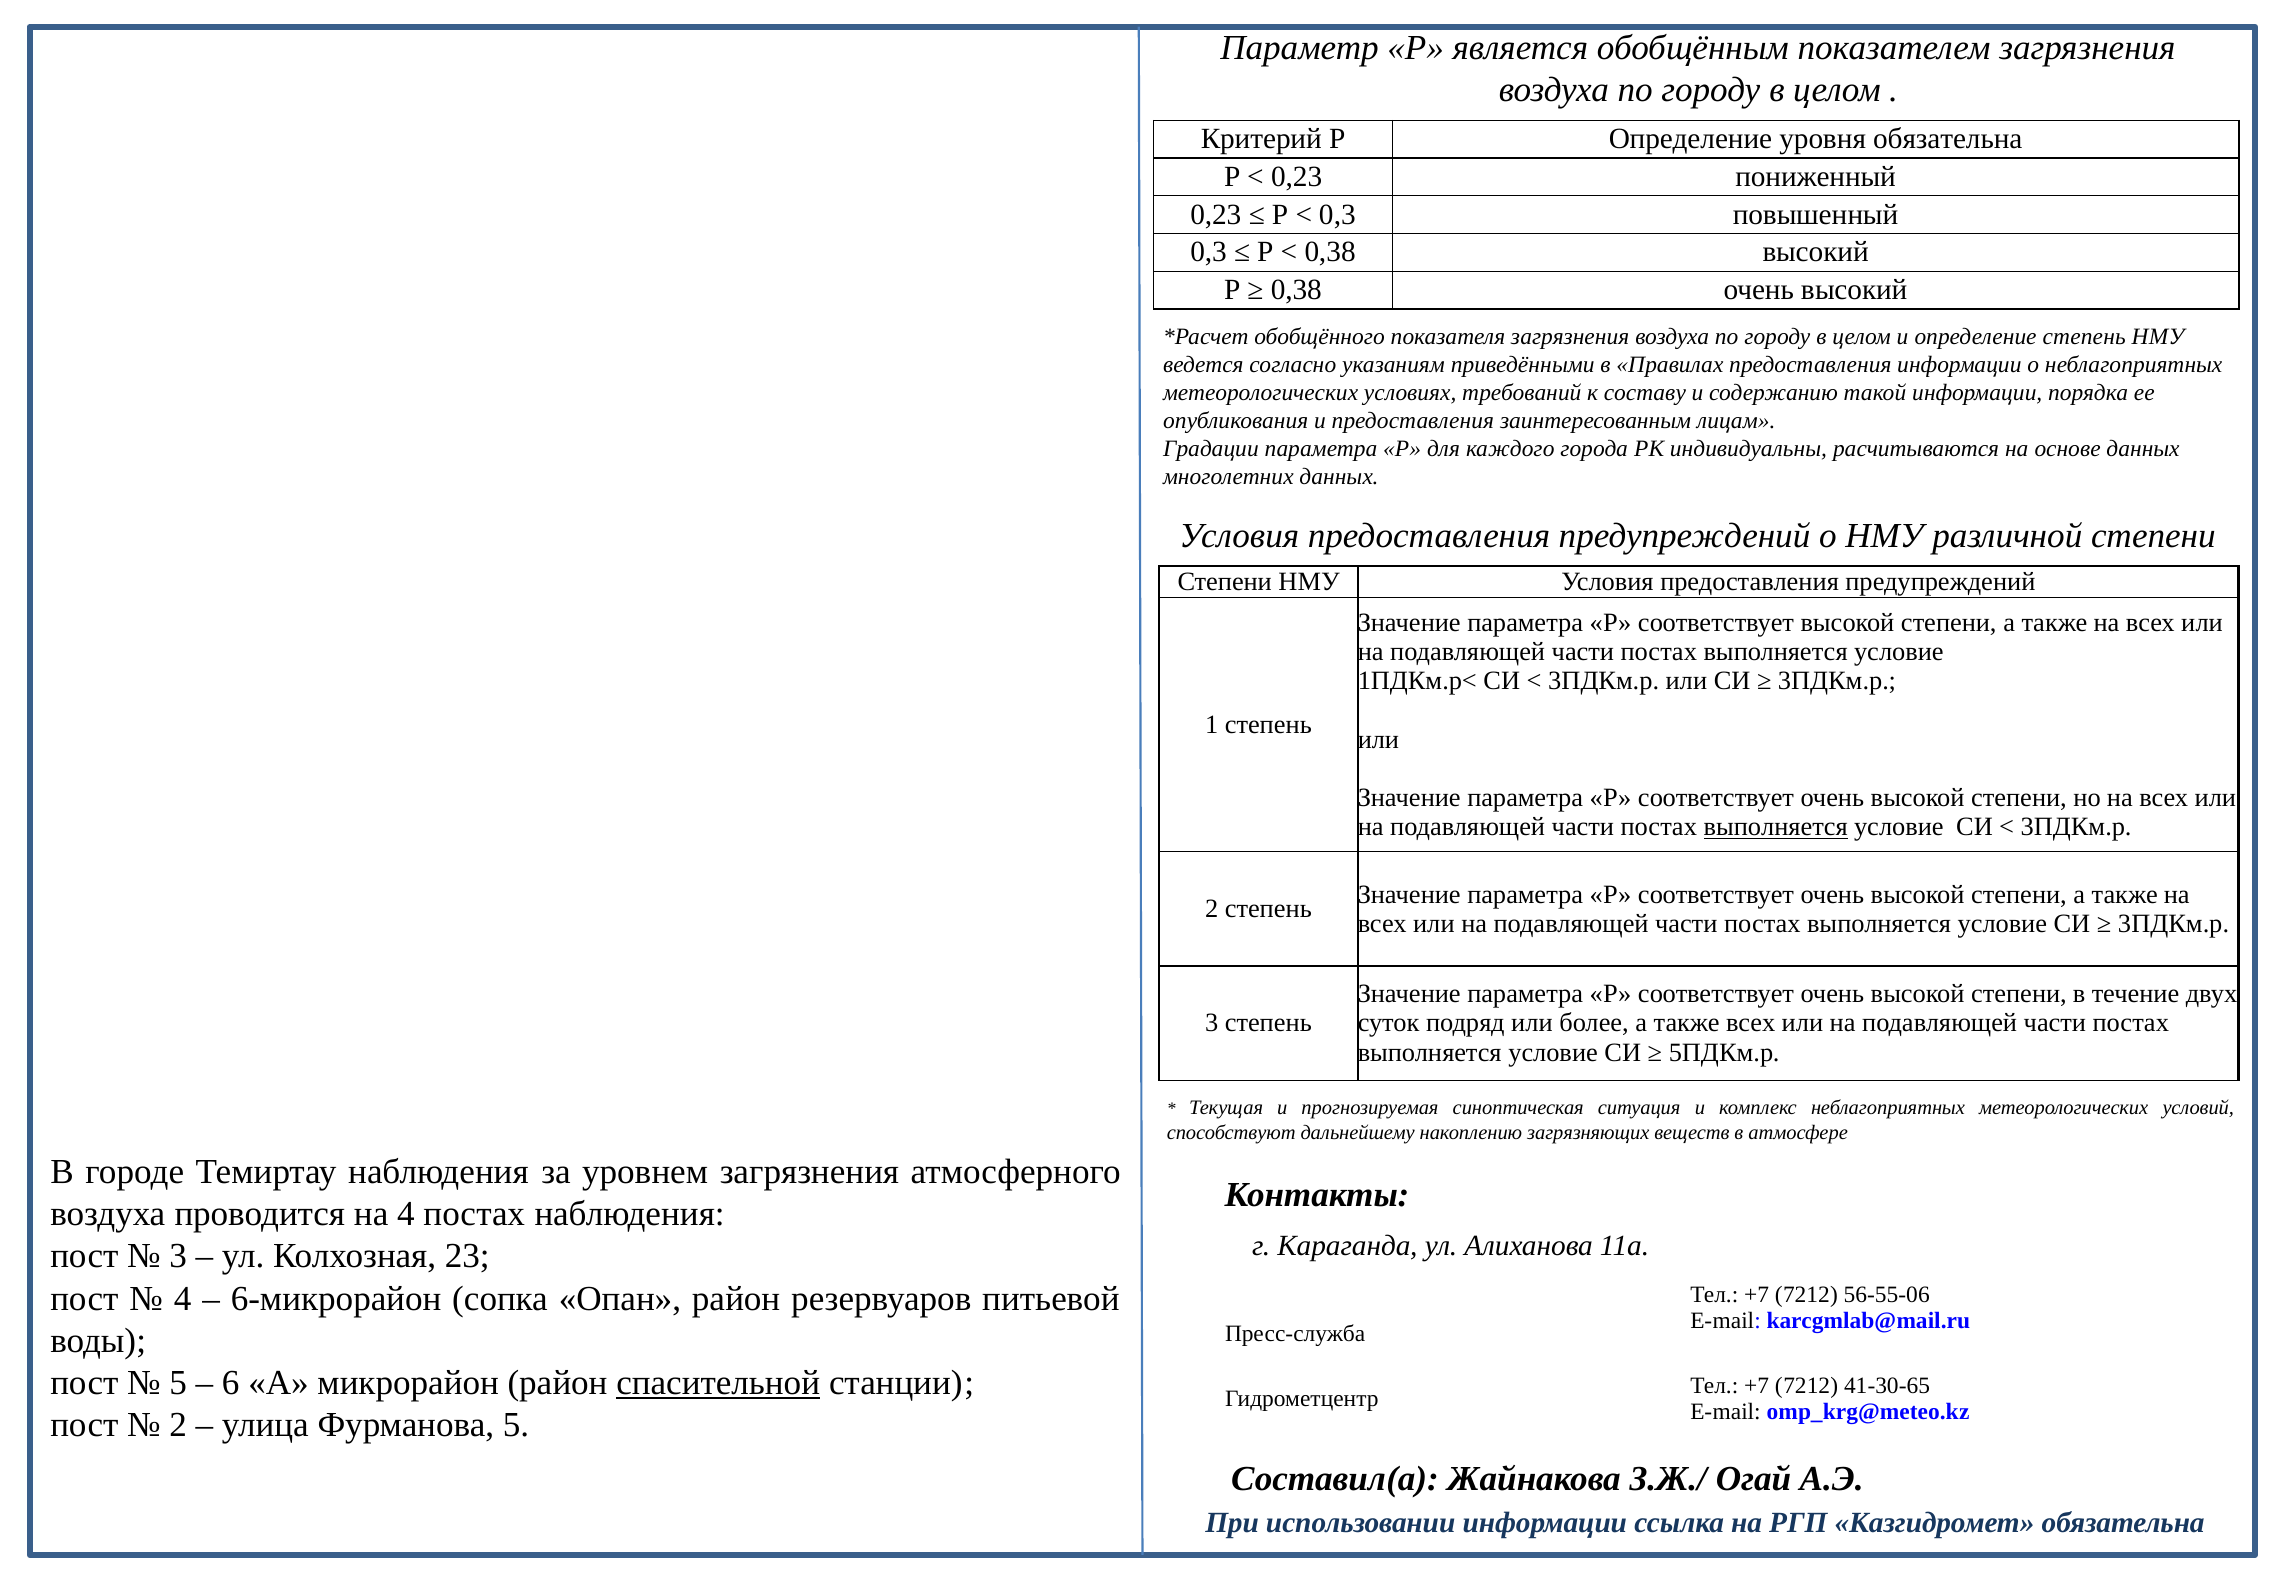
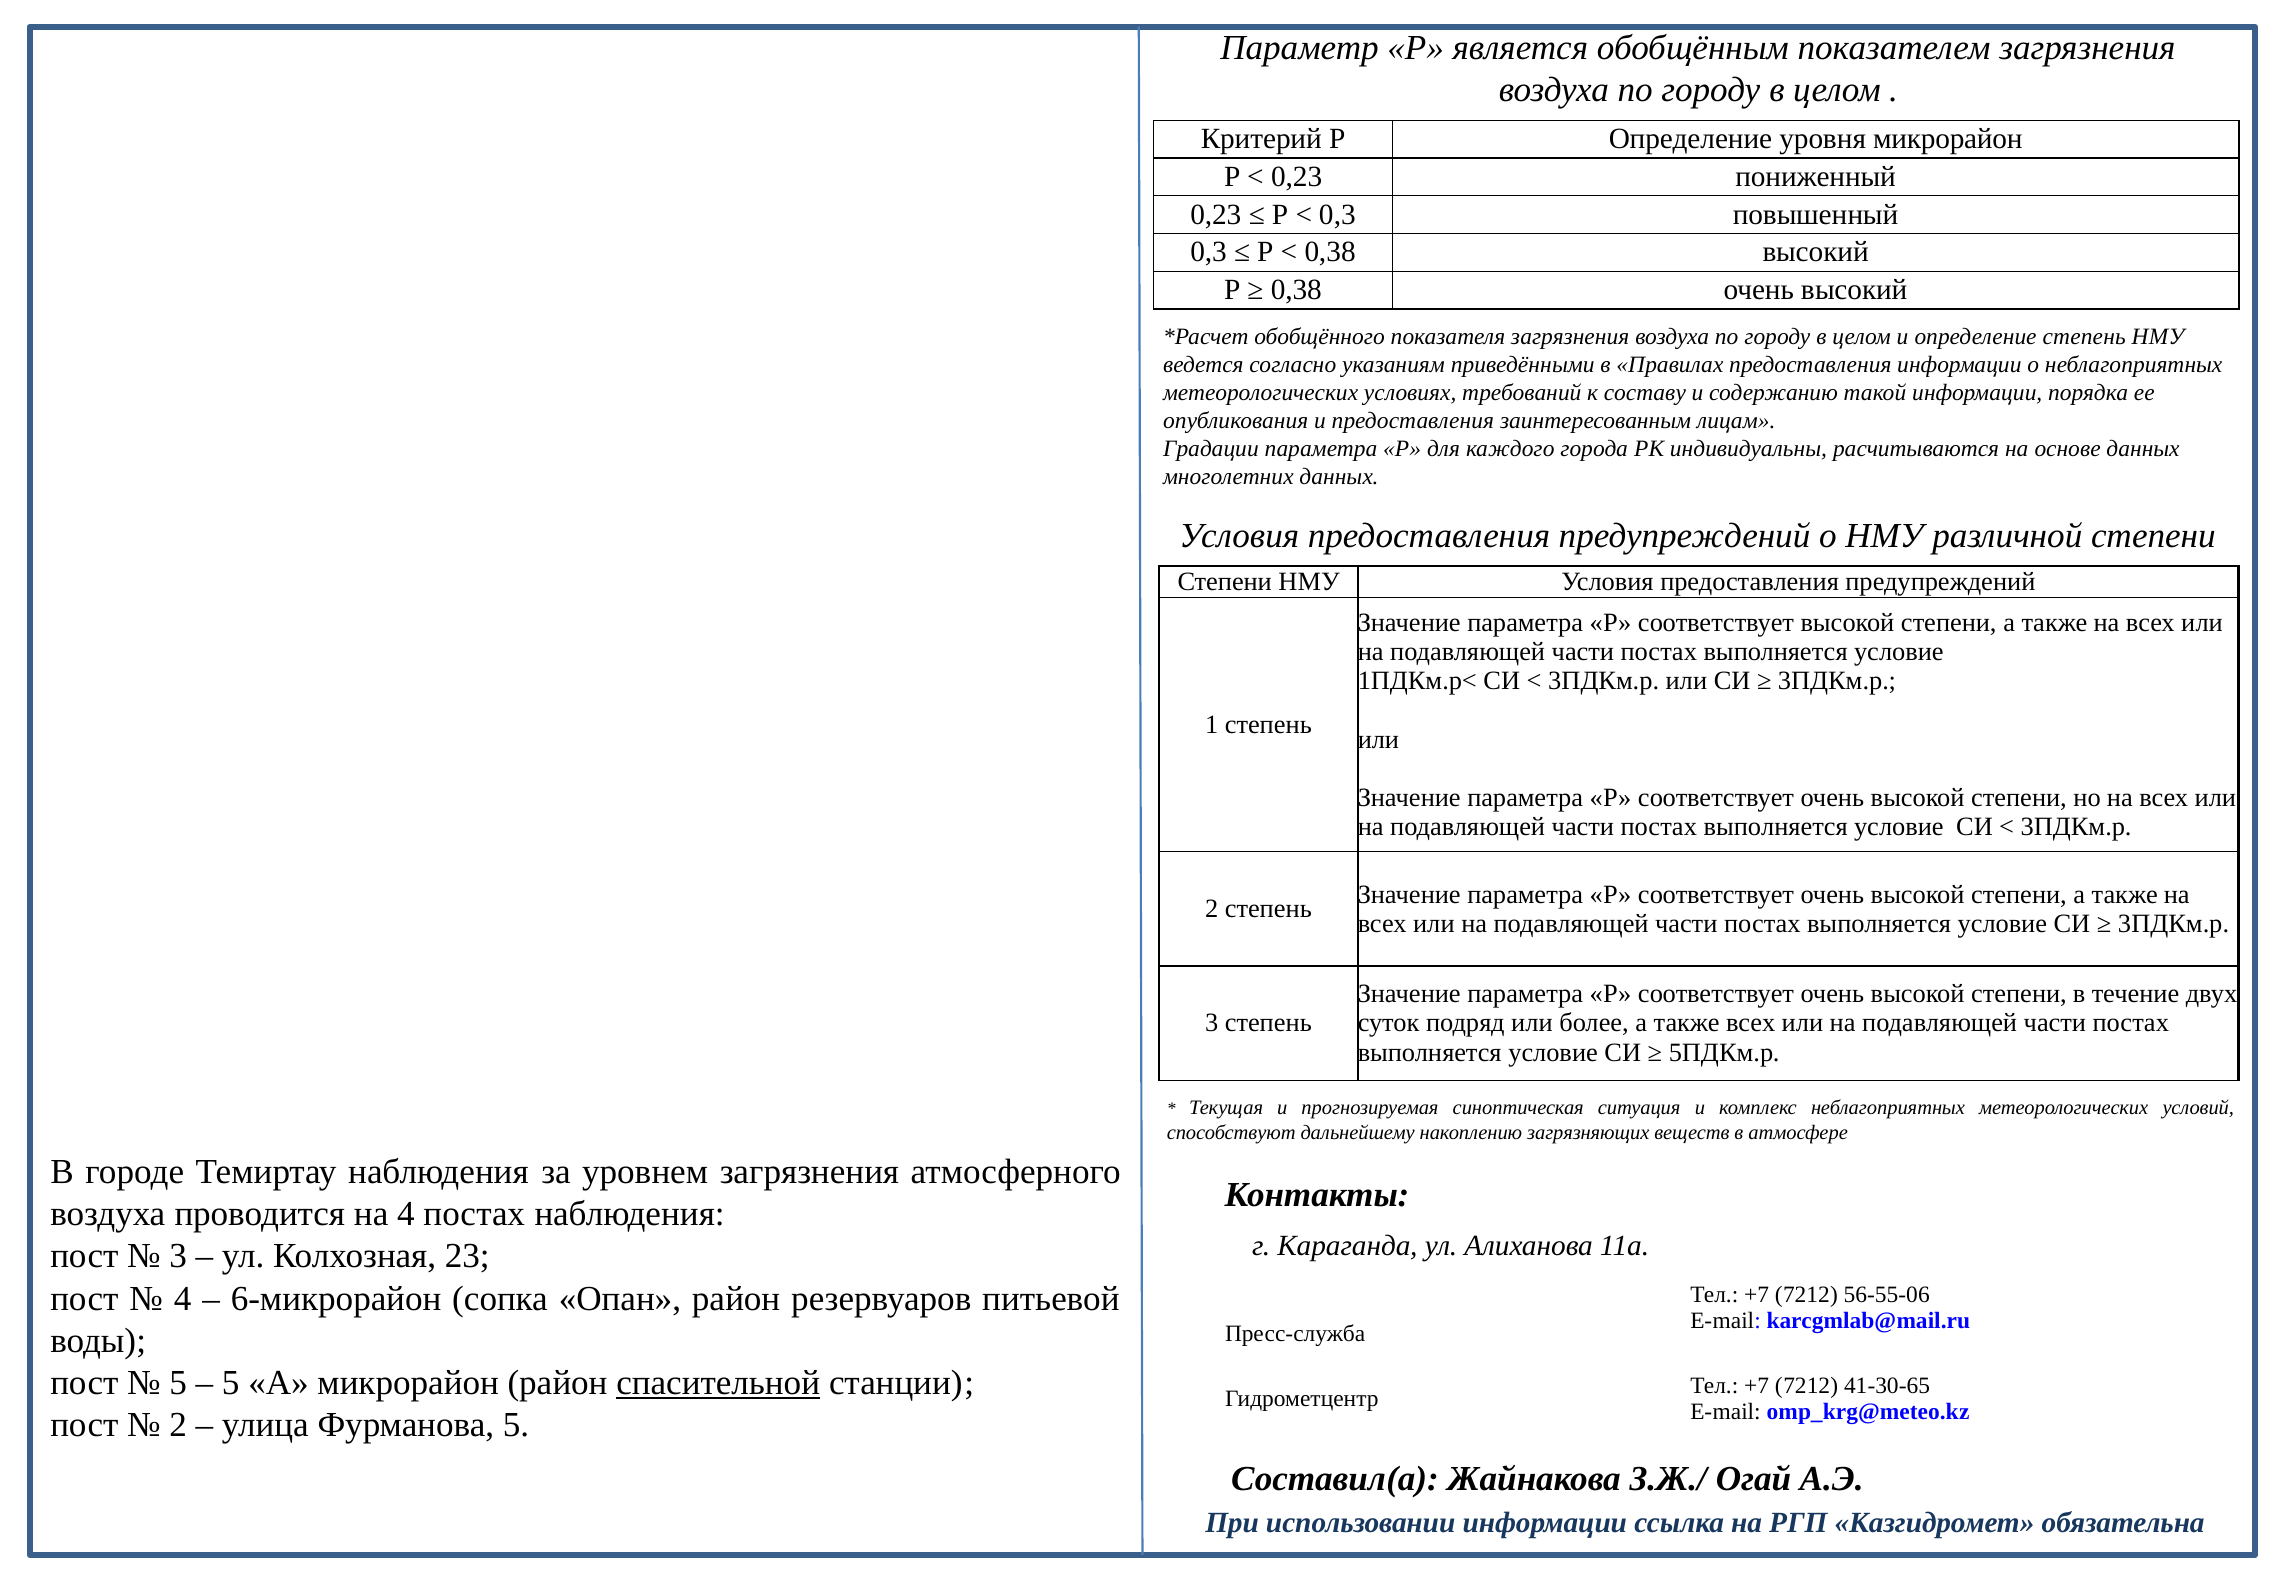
уровня обязательна: обязательна -> микрорайон (1948, 139)
выполняется underline: present -> none (1776, 827)
6: 6 -> 5 (231, 1383)
